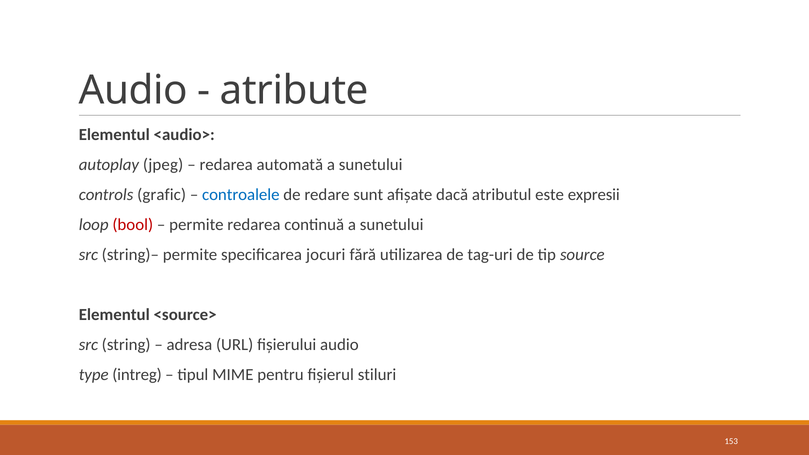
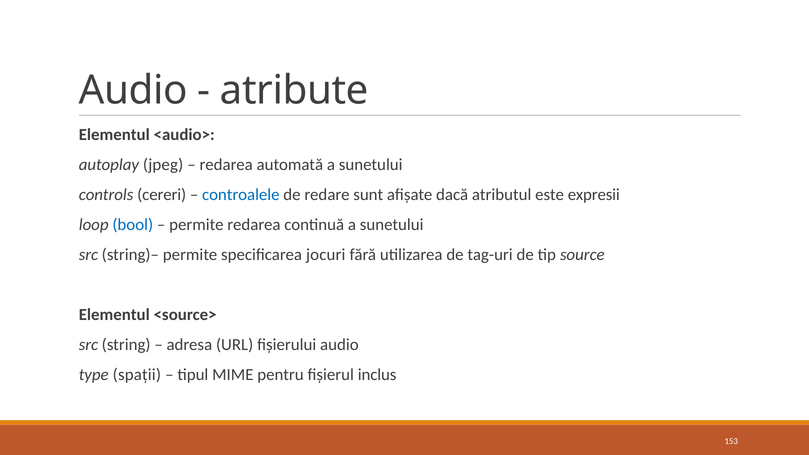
grafic: grafic -> cereri (162, 195)
bool colour: red -> blue (133, 225)
intreg: intreg -> spații (137, 375)
stiluri: stiluri -> inclus (377, 375)
